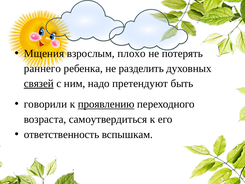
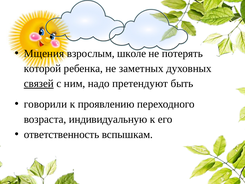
плохо: плохо -> школе (132, 53)
раннего: раннего -> которой (43, 68)
разделить: разделить -> заметных (141, 68)
проявлению underline: present -> none (106, 104)
самоутвердиться: самоутвердиться -> индивидуальную (108, 119)
